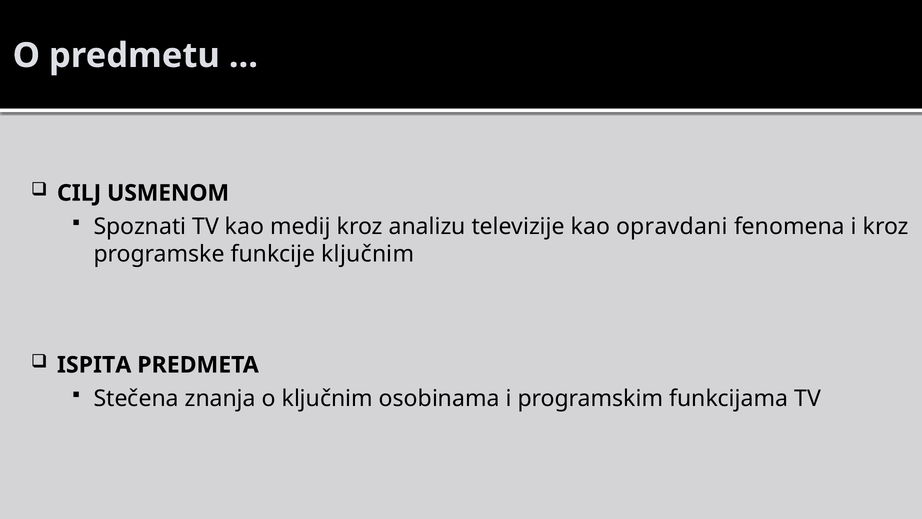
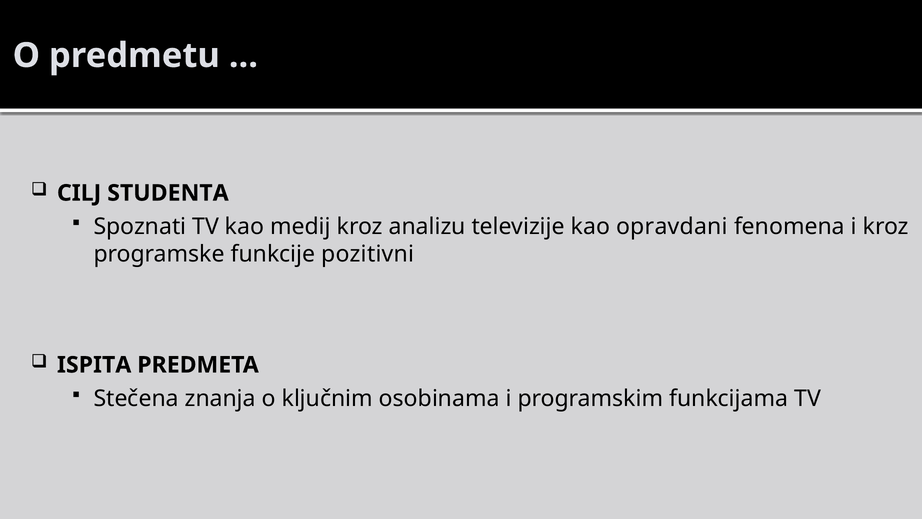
USMENOM: USMENOM -> STUDENTA (168, 193)
funkcije ključnim: ključnim -> pozitivni (368, 254)
